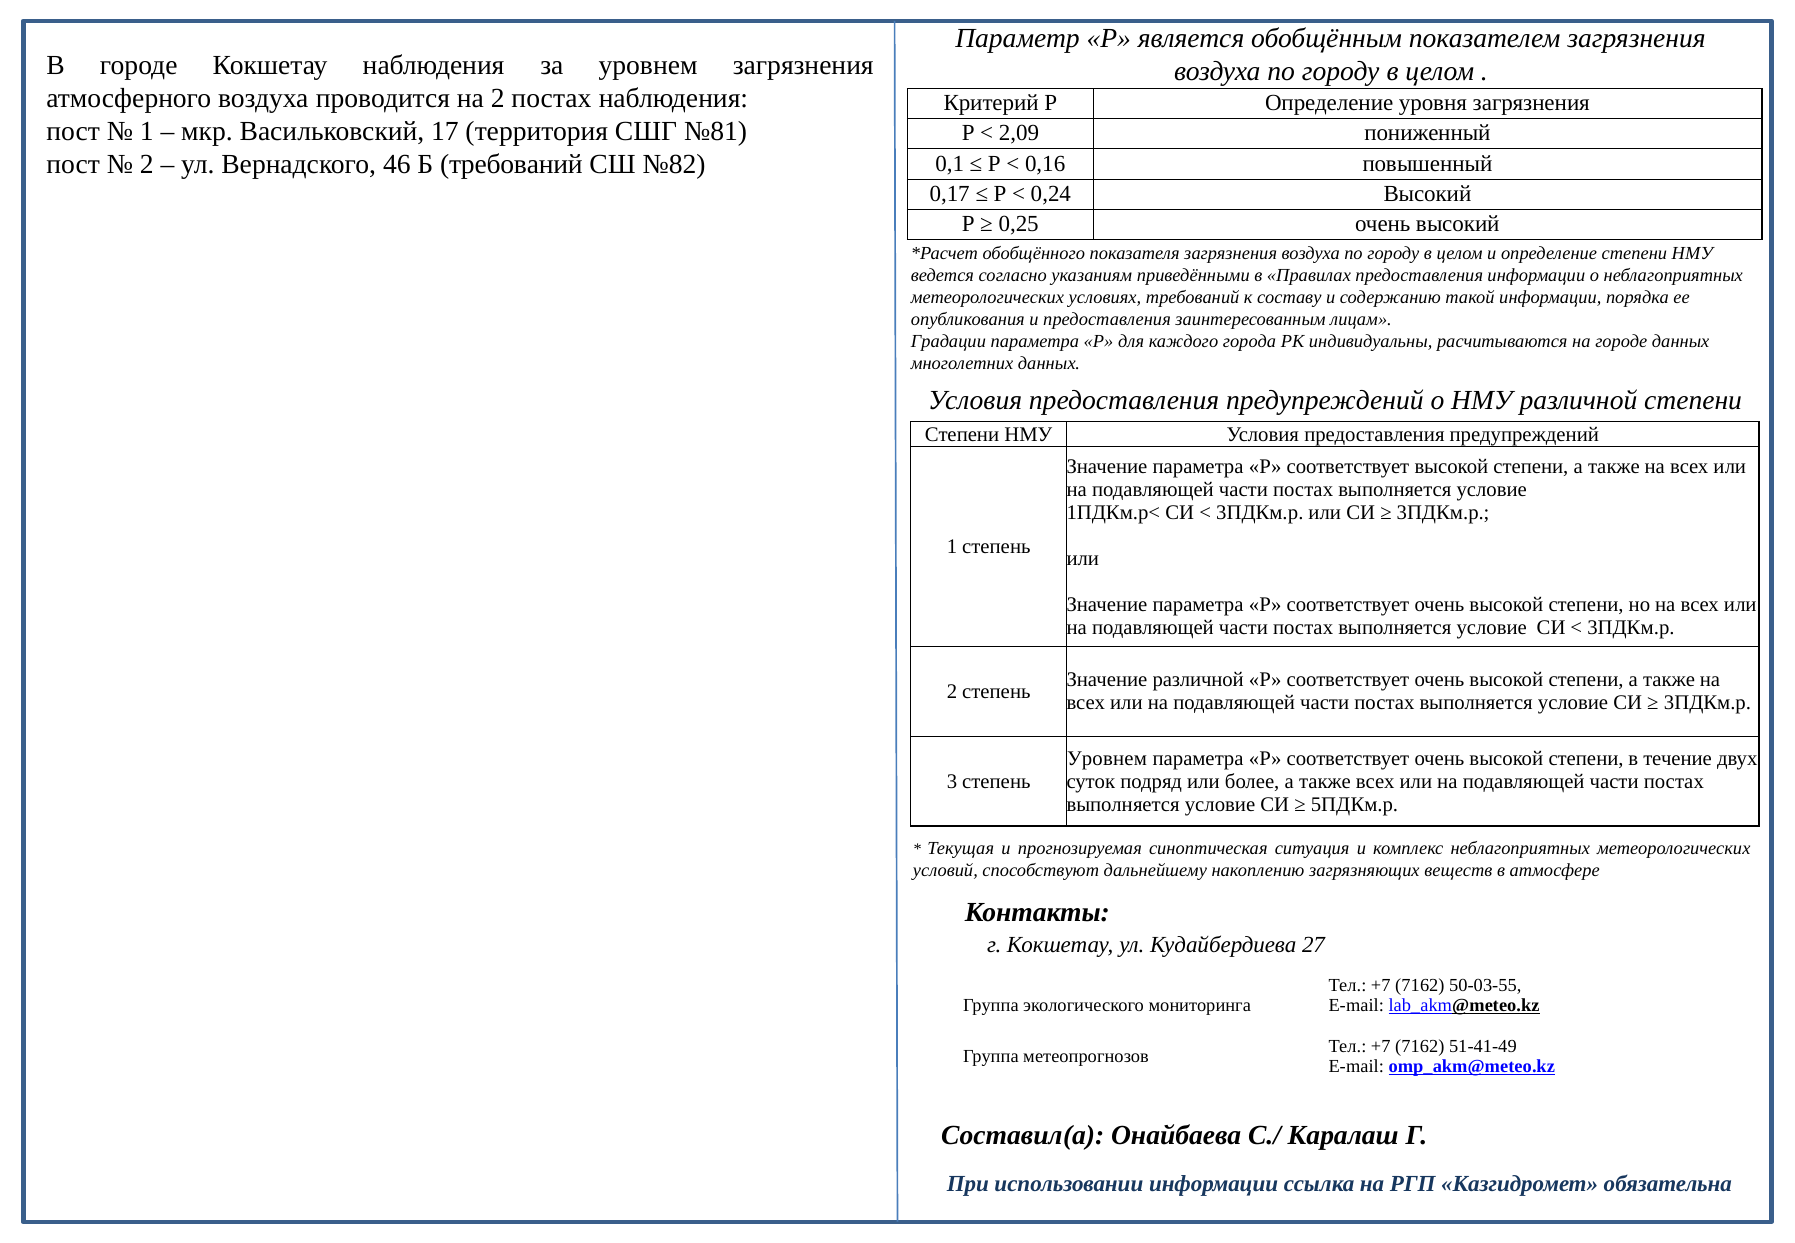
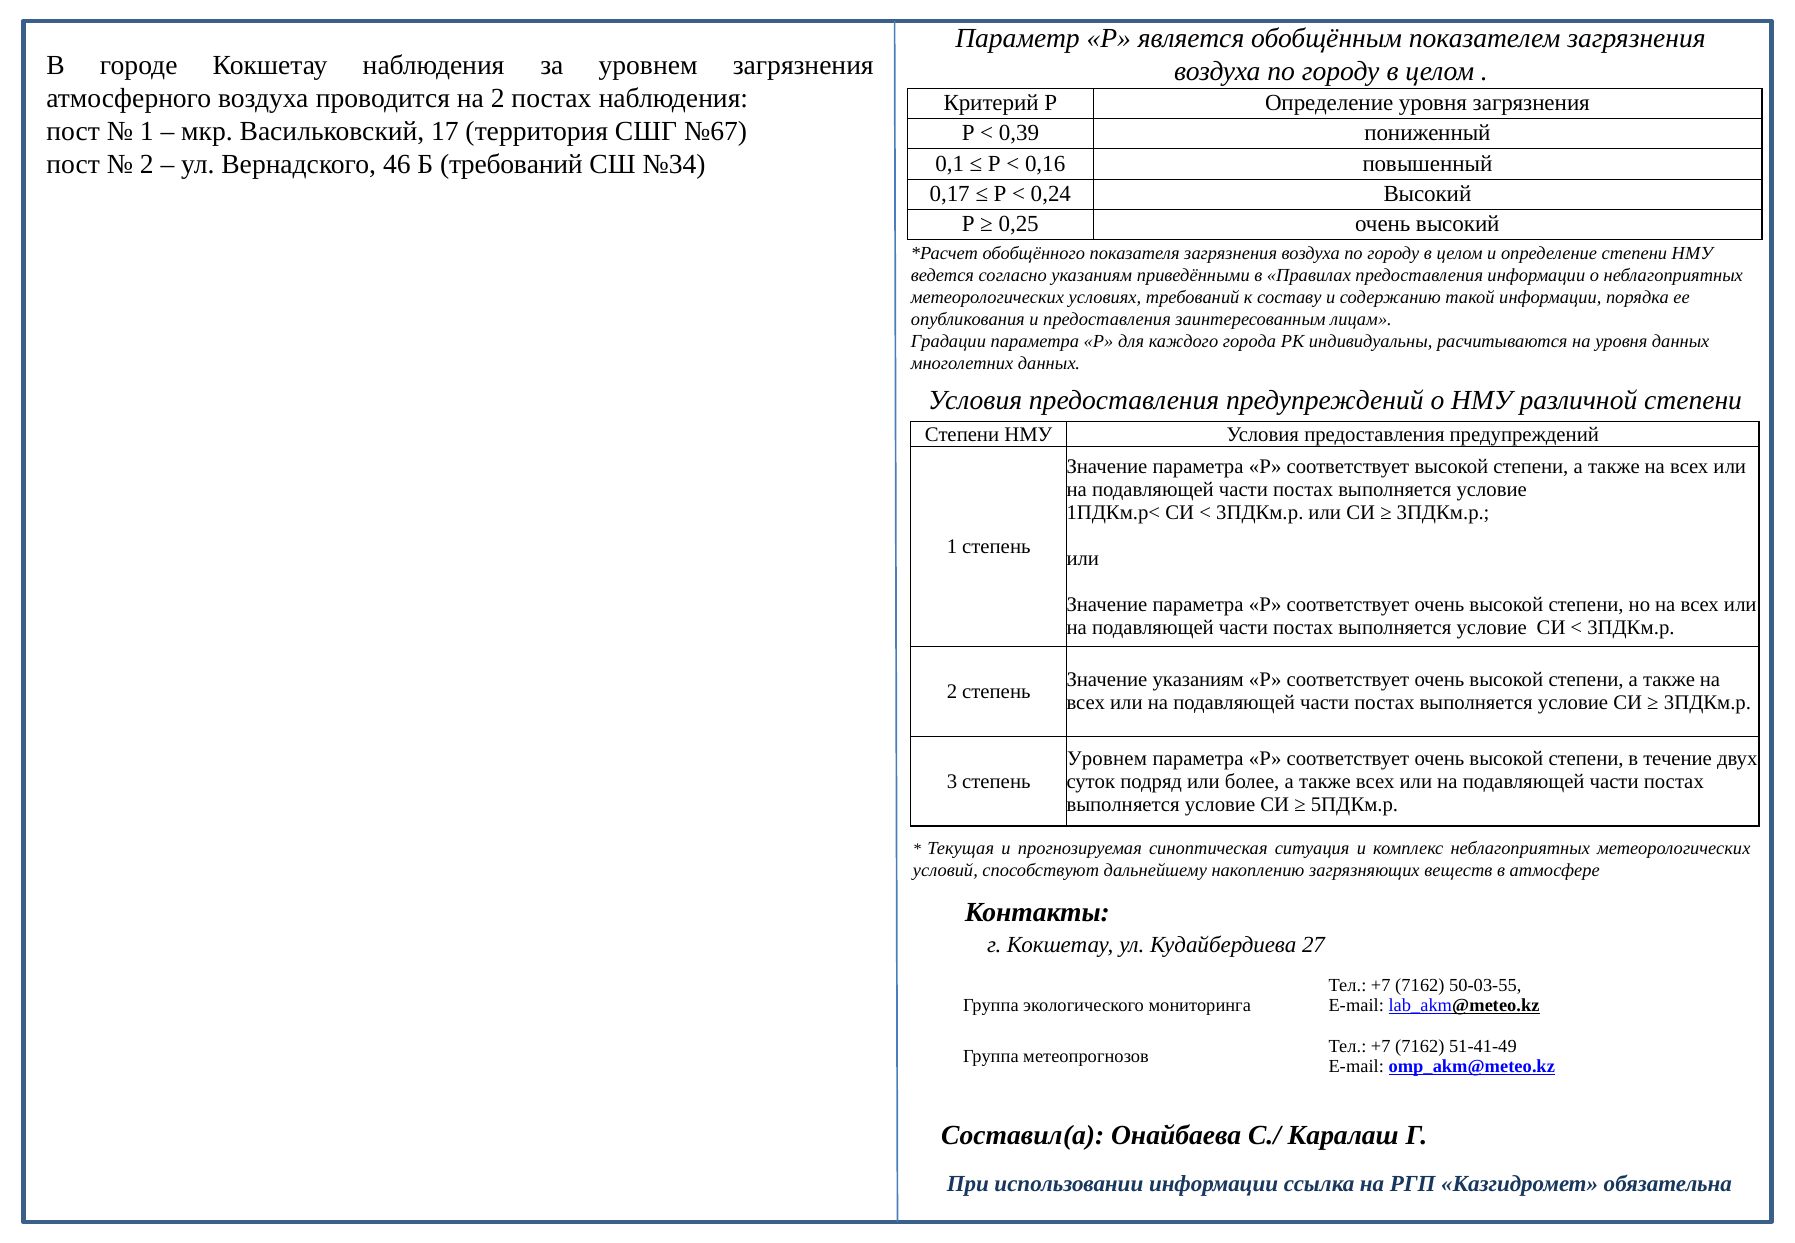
№81: №81 -> №67 (716, 132)
2,09: 2,09 -> 0,39 (1019, 133)
№82: №82 -> №34 (674, 165)
на городе: городе -> уровня (1621, 342)
Значение различной: различной -> указаниям (1198, 680)
